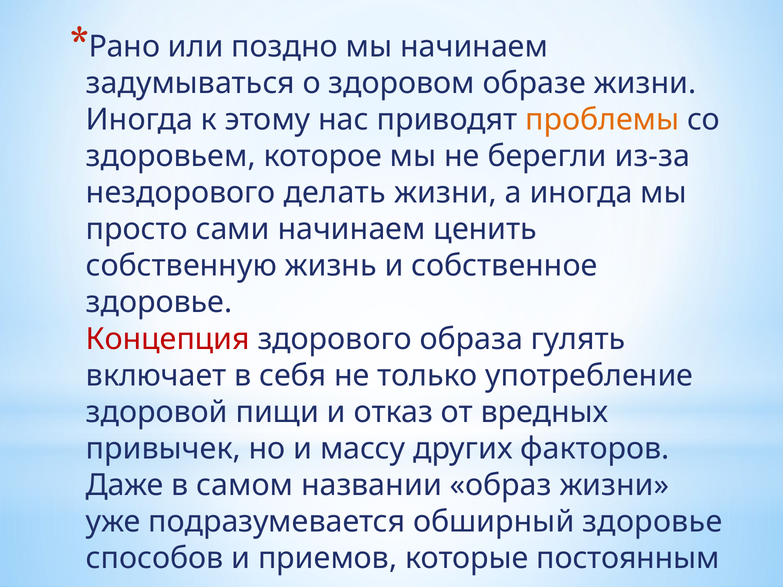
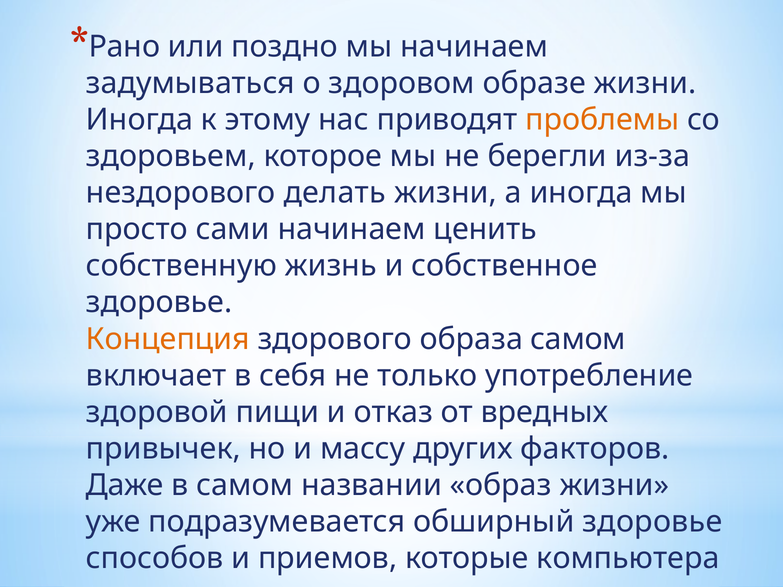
Концепция colour: red -> orange (168, 339)
образа гулять: гулять -> самом (578, 339)
постоянным: постоянным -> компьютера (628, 558)
